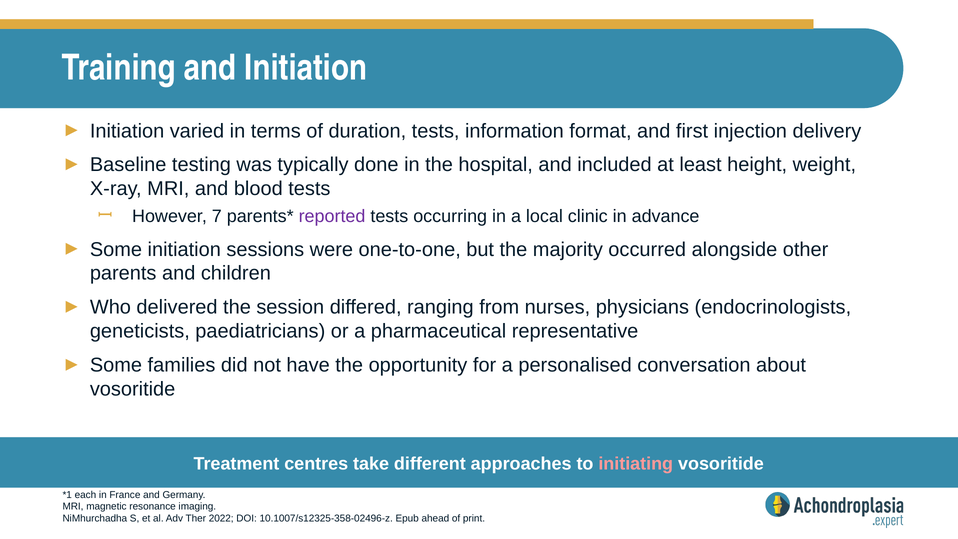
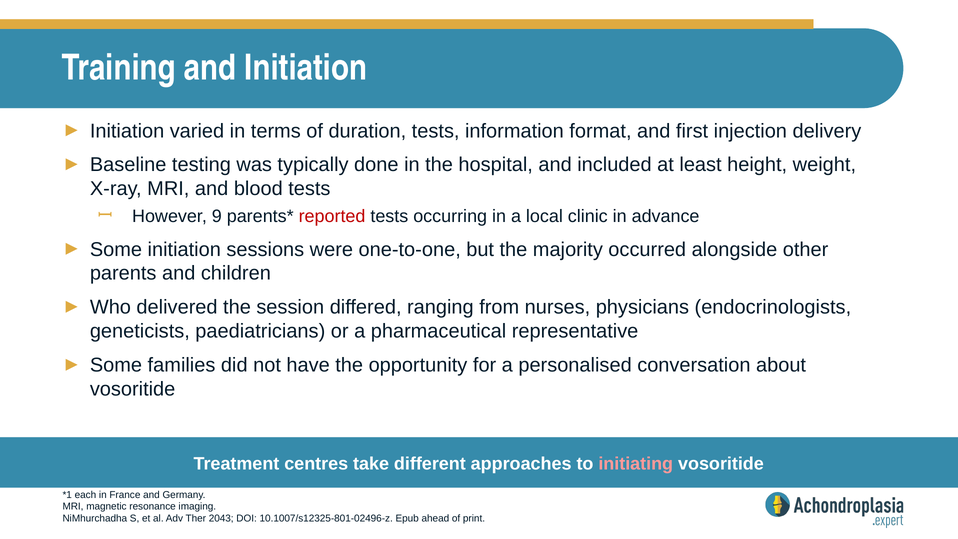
7: 7 -> 9 (217, 216)
reported colour: purple -> red (332, 216)
2022: 2022 -> 2043 (221, 519)
10.1007/s12325-358-02496-z: 10.1007/s12325-358-02496-z -> 10.1007/s12325-801-02496-z (326, 519)
